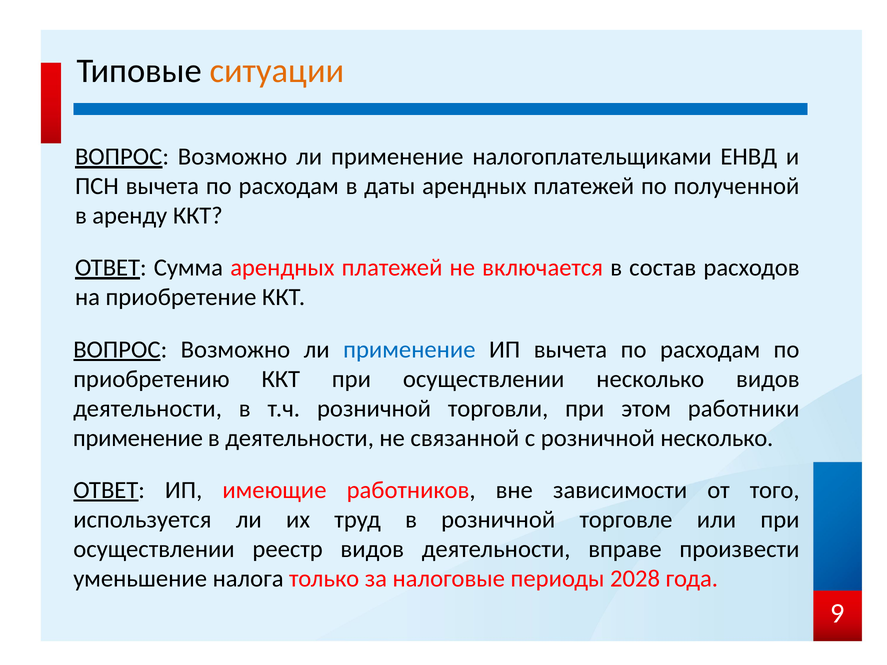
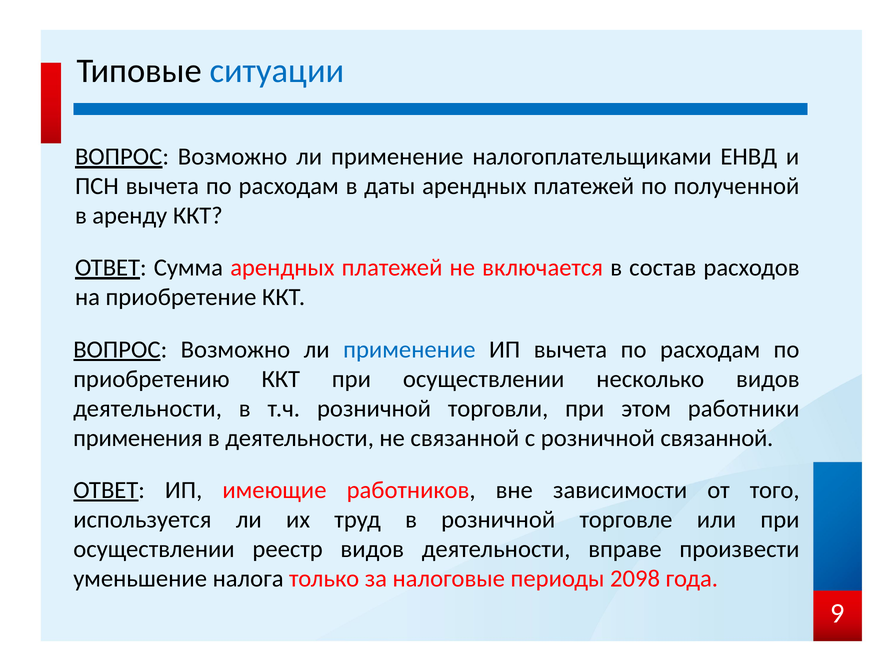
ситуации colour: orange -> blue (277, 71)
применение: применение -> применения (138, 438)
розничной несколько: несколько -> связанной (717, 438)
2028: 2028 -> 2098 (635, 579)
